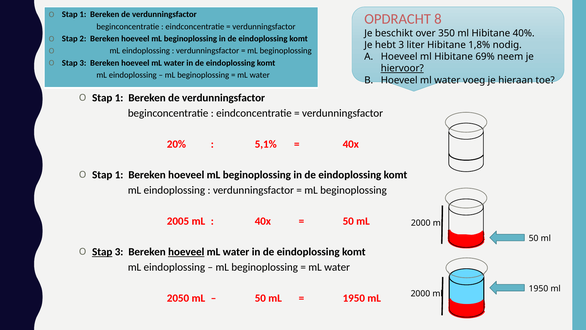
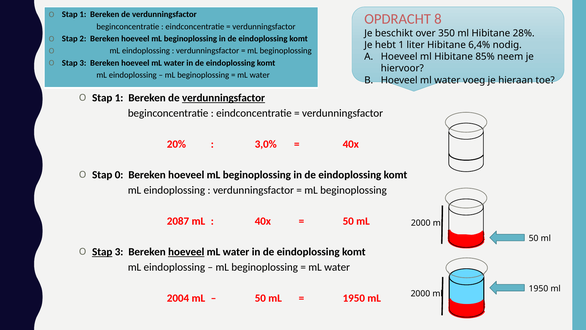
40%: 40% -> 28% (524, 33)
hebt 3: 3 -> 1 (401, 45)
1,8%: 1,8% -> 6,4% (479, 45)
69%: 69% -> 85% (485, 57)
hiervoor underline: present -> none (402, 68)
verdunningsfactor underline: none -> present (224, 98)
5,1%: 5,1% -> 3,0% (266, 144)
1: 1 -> 0 (119, 175)
2005: 2005 -> 2087 (178, 221)
2050: 2050 -> 2004 (178, 298)
